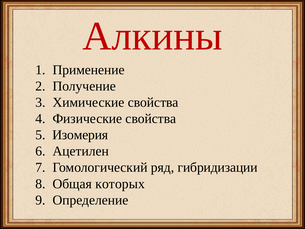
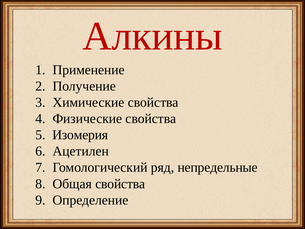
гибридизации: гибридизации -> непредельные (218, 167)
Общая которых: которых -> свойства (120, 184)
